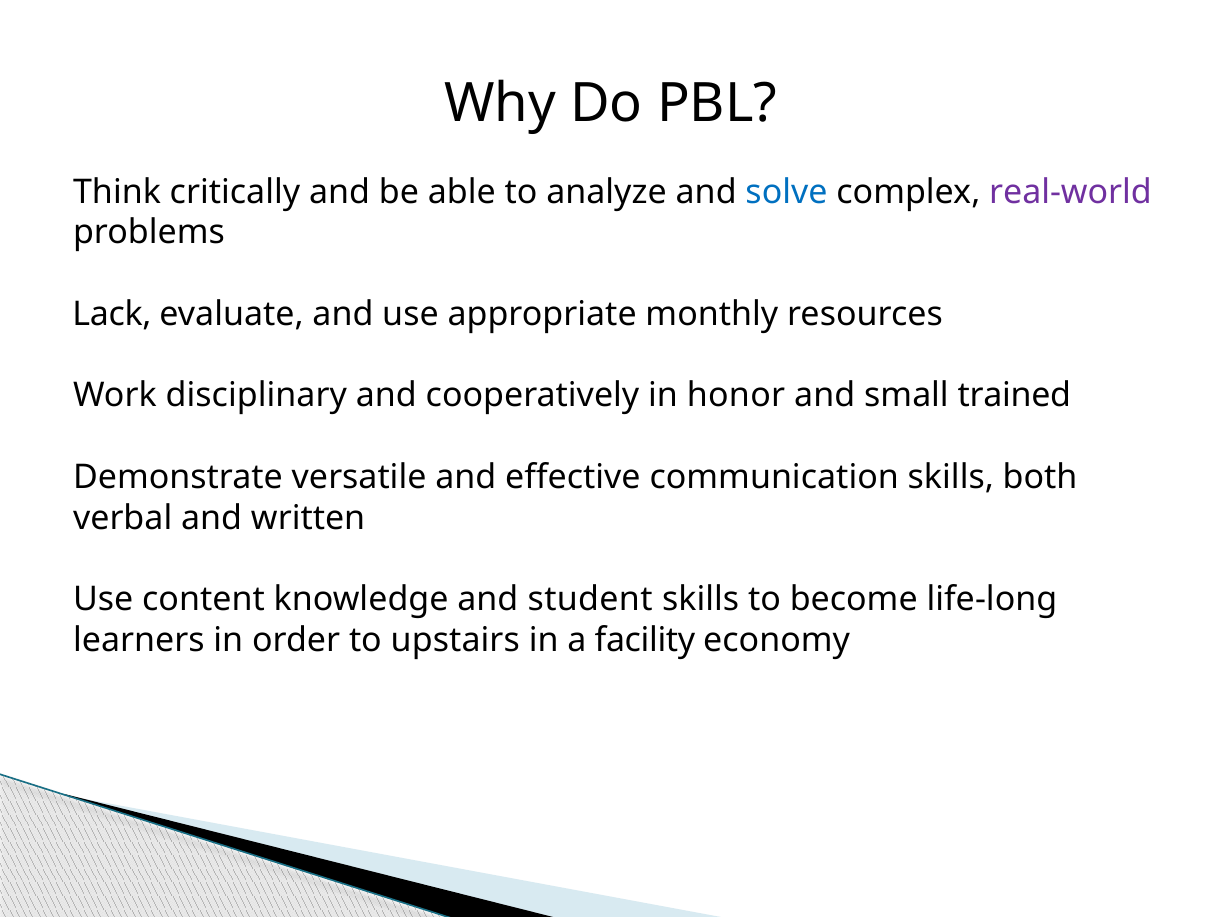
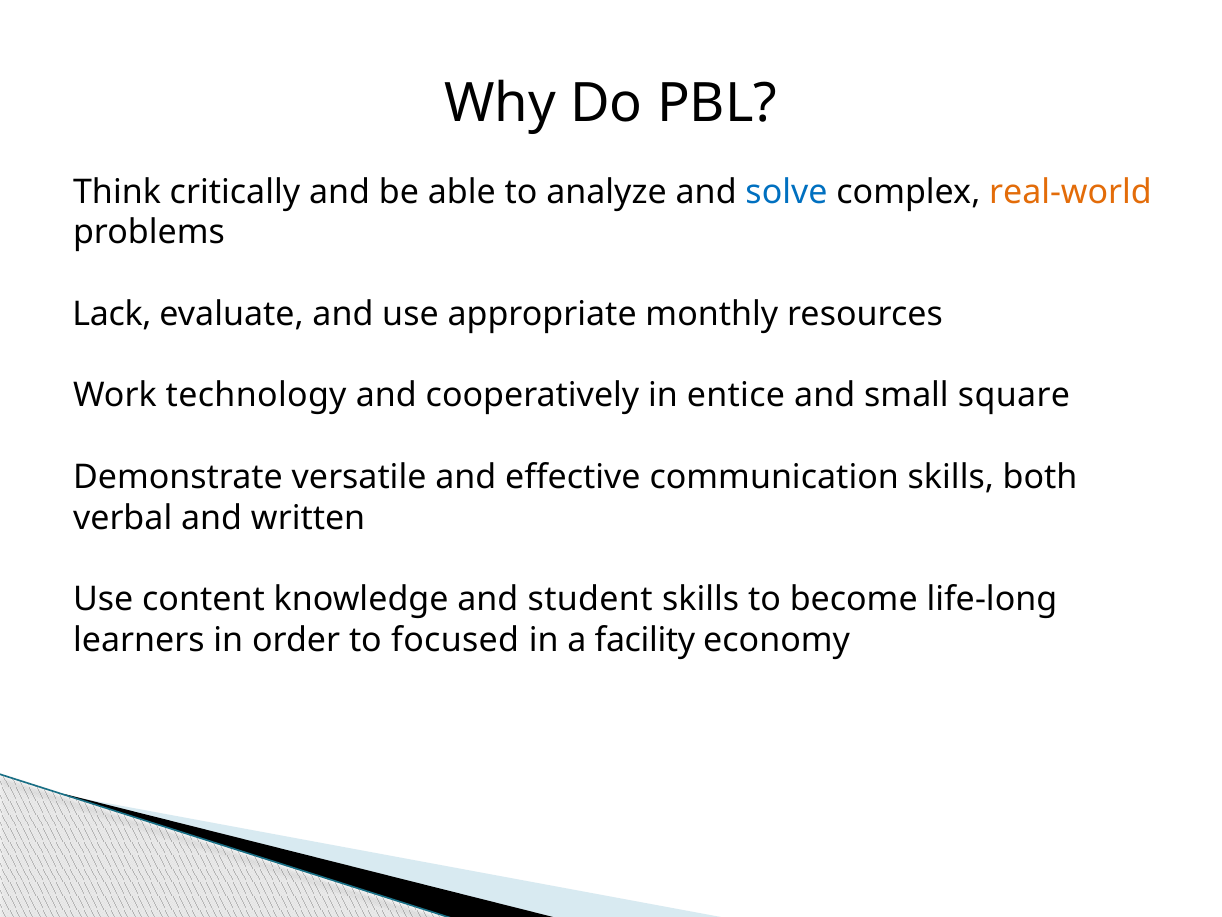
real-world colour: purple -> orange (1070, 192)
disciplinary: disciplinary -> technology (256, 395)
honor: honor -> entice (736, 395)
trained: trained -> square (1014, 395)
upstairs: upstairs -> focused (455, 640)
